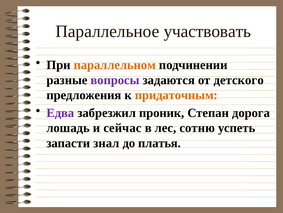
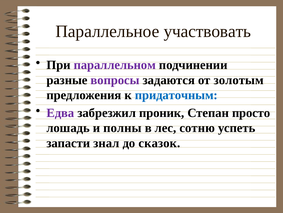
параллельном colour: orange -> purple (115, 65)
детского: детского -> золотым (239, 80)
придаточным colour: orange -> blue (176, 95)
дорога: дорога -> просто (251, 112)
сейчас: сейчас -> полны (122, 128)
платья: платья -> сказок (159, 143)
